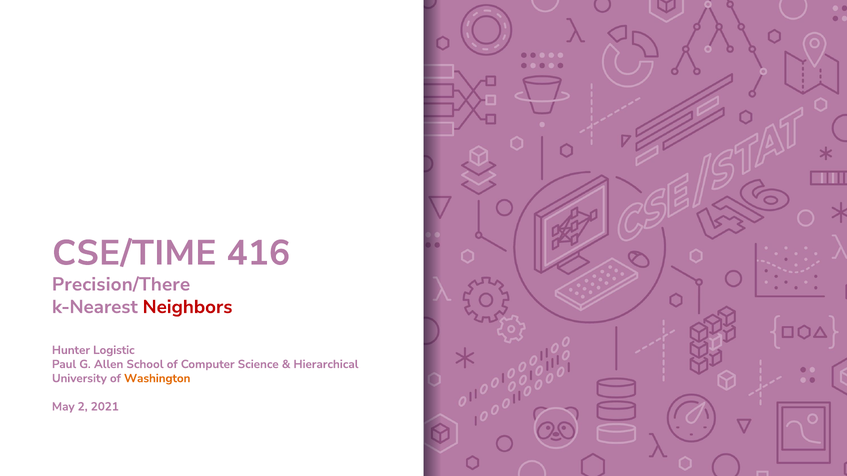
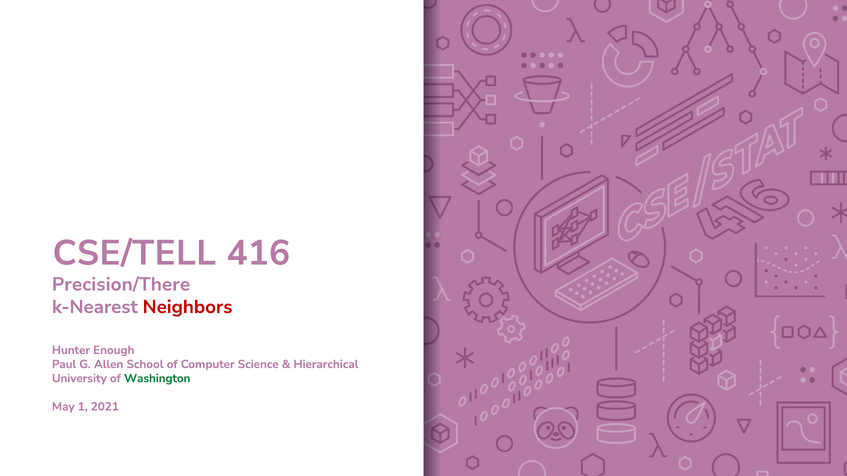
CSE/TIME: CSE/TIME -> CSE/TELL (134, 253)
Logistic: Logistic -> Enough (114, 350)
Washington colour: orange -> green (157, 379)
2: 2 -> 1 (83, 407)
